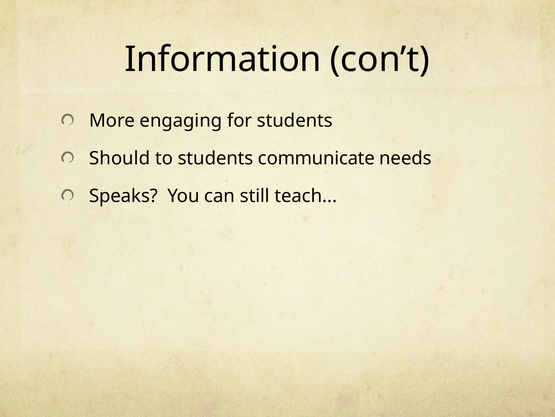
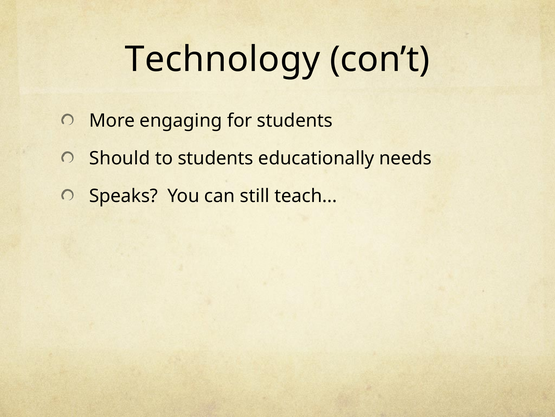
Information: Information -> Technology (223, 59)
communicate: communicate -> educationally (316, 158)
